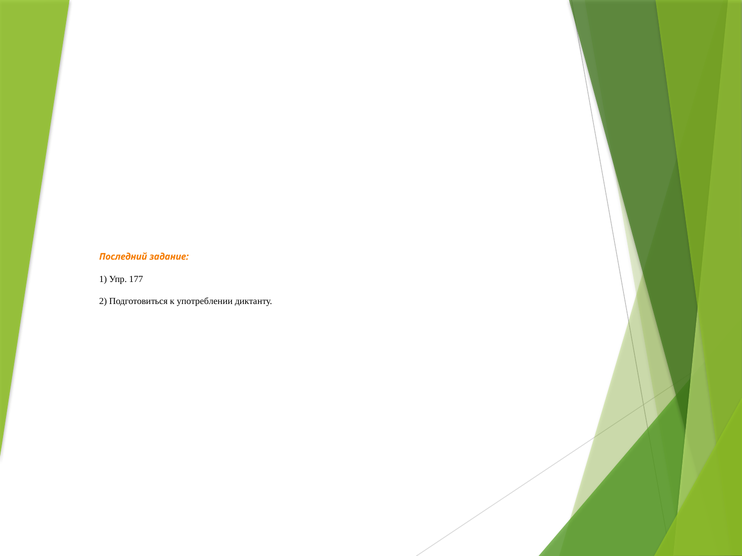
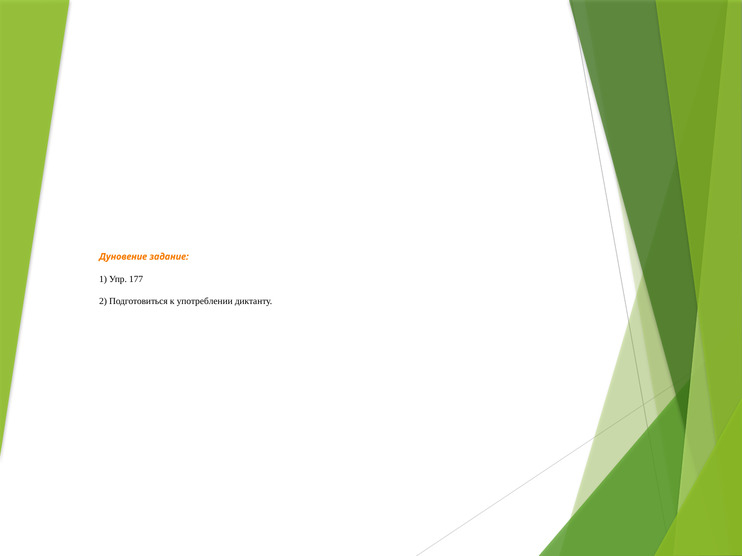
Последний: Последний -> Дуновение (123, 257)
